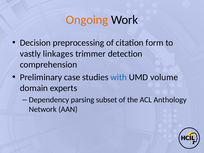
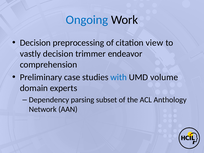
Ongoing colour: orange -> blue (87, 20)
form: form -> view (154, 43)
vastly linkages: linkages -> decision (58, 54)
detection: detection -> endeavor (125, 54)
